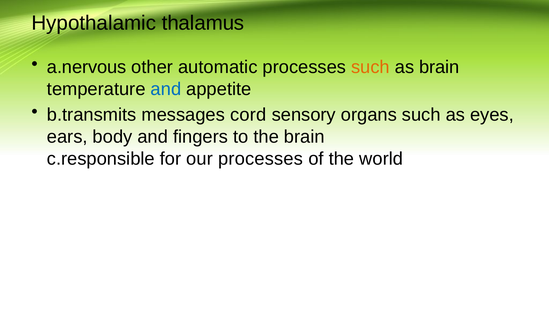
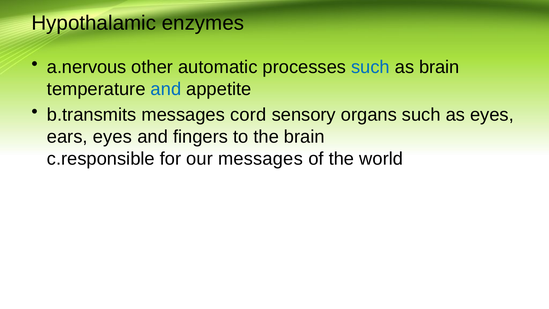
thalamus: thalamus -> enzymes (203, 23)
such colour: orange -> blue (370, 67)
ears body: body -> eyes (112, 137)
our processes: processes -> messages (260, 159)
